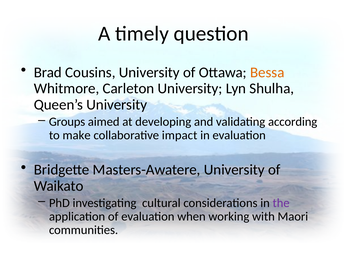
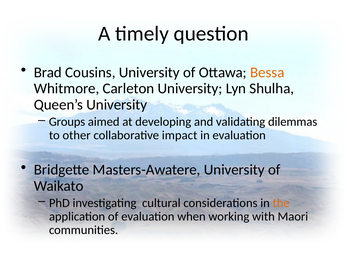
according: according -> dilemmas (293, 122)
make: make -> other (77, 135)
the colour: purple -> orange (281, 203)
